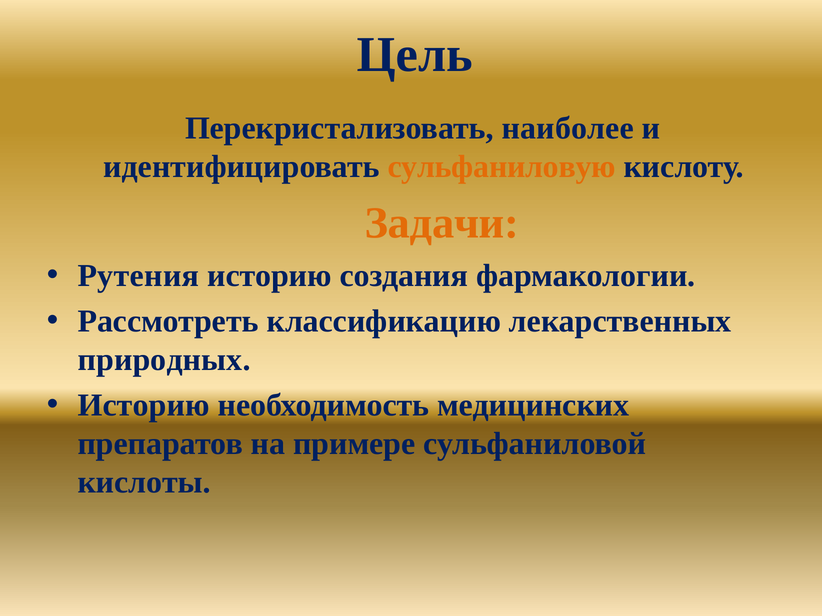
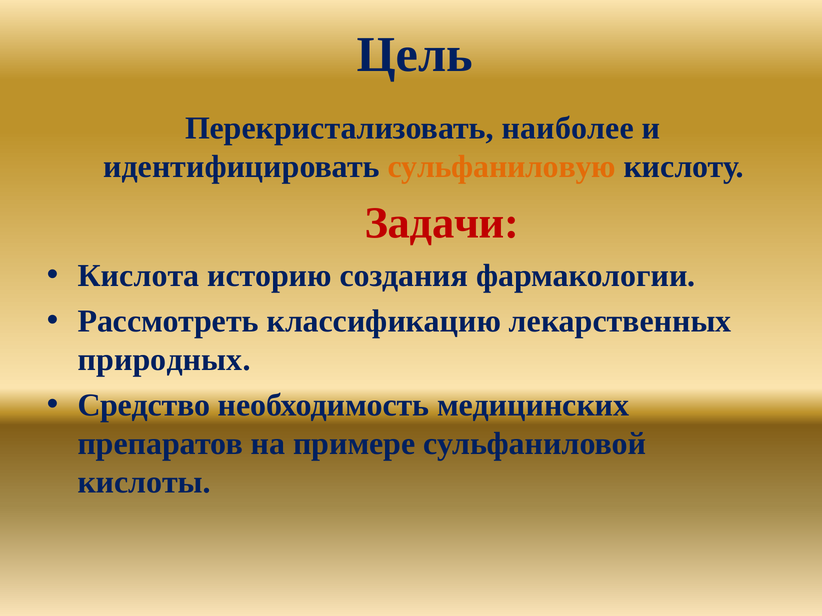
Задачи colour: orange -> red (442, 223)
Рутения: Рутения -> Кислота (138, 276)
Историю: Историю -> Средство (144, 406)
